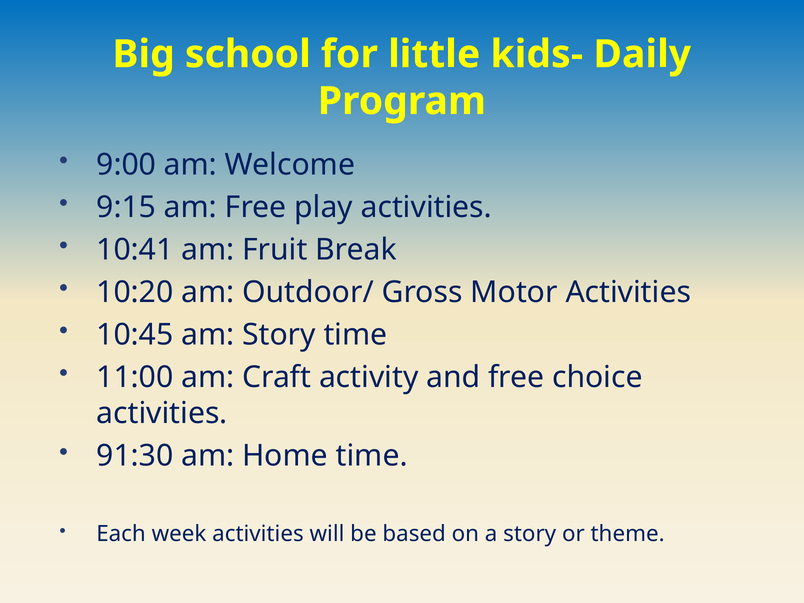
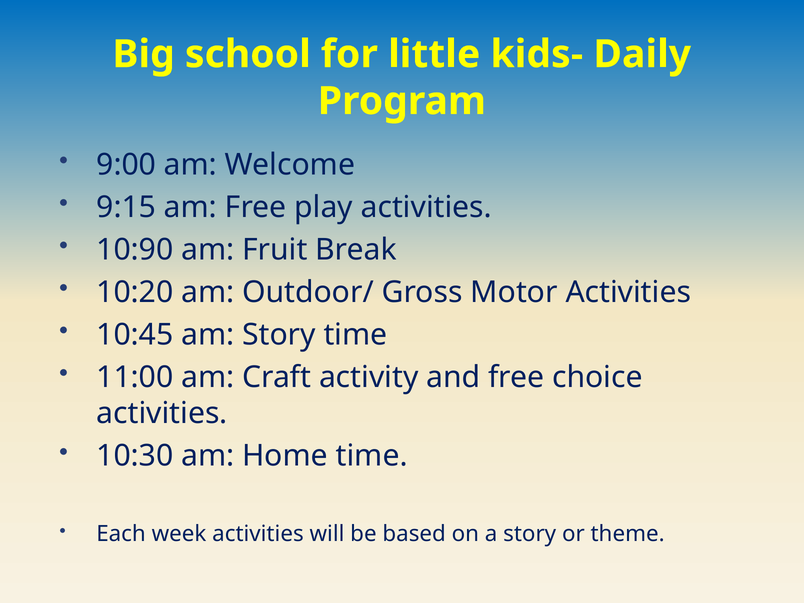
10:41: 10:41 -> 10:90 (135, 250)
91:30: 91:30 -> 10:30 (135, 456)
